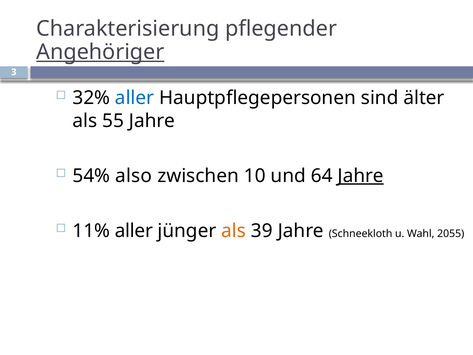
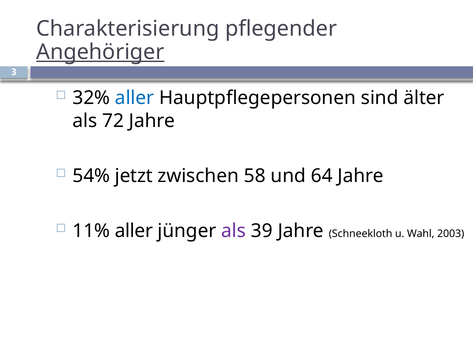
55: 55 -> 72 (113, 121)
also: also -> jetzt (134, 176)
10: 10 -> 58 (255, 176)
Jahre underline: present -> none (361, 176)
als colour: orange -> purple (234, 231)
2055: 2055 -> 2003 (451, 234)
